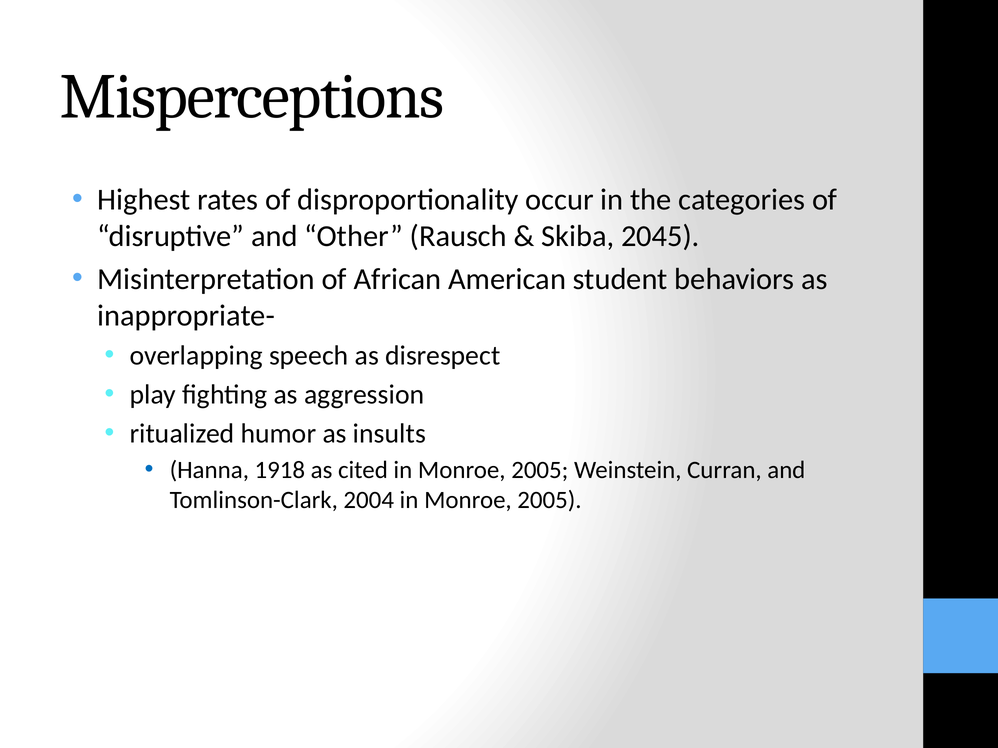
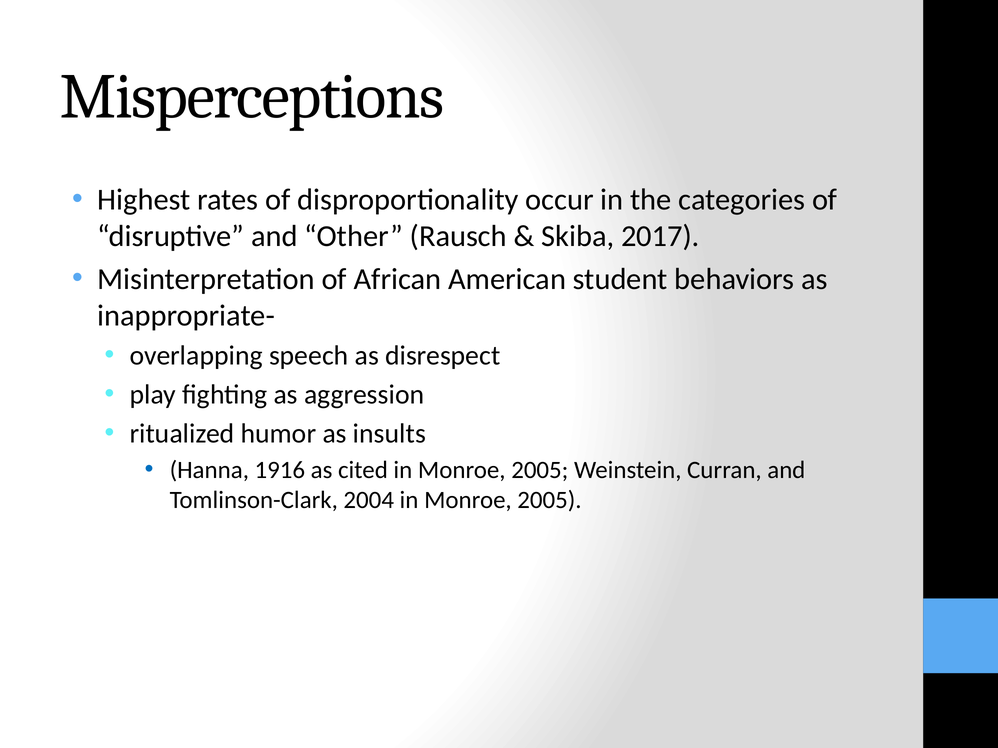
2045: 2045 -> 2017 (660, 237)
1918: 1918 -> 1916 (280, 470)
